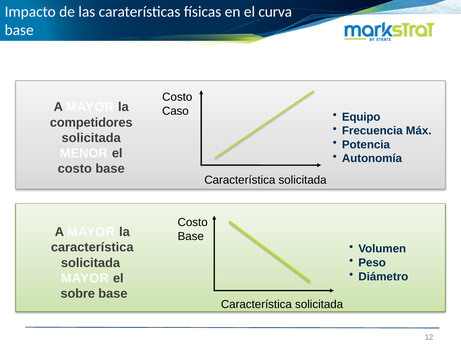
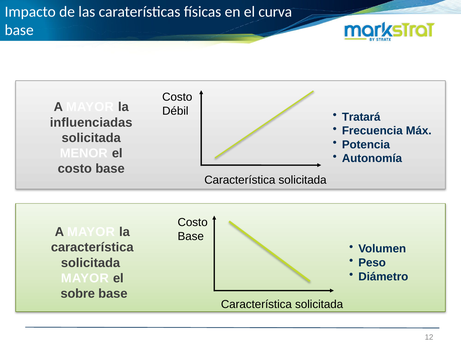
Caso: Caso -> Débil (175, 111)
Equipo: Equipo -> Tratará (361, 117)
competidores: competidores -> influenciadas (91, 122)
